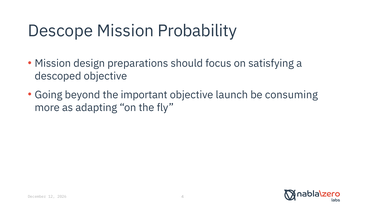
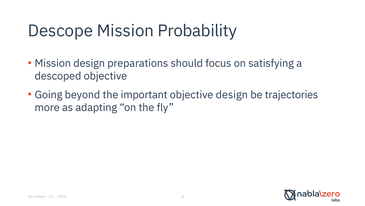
objective launch: launch -> design (232, 94)
consuming: consuming -> trajectories (291, 94)
